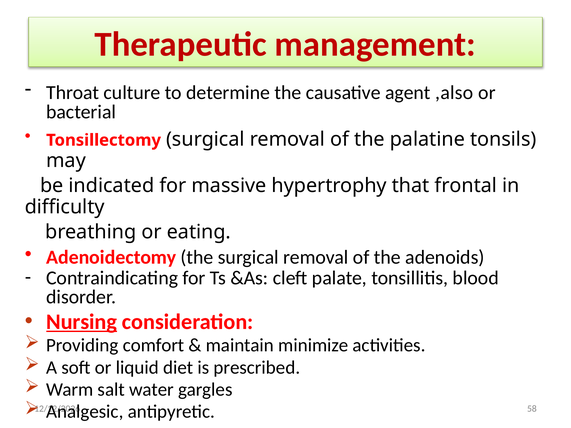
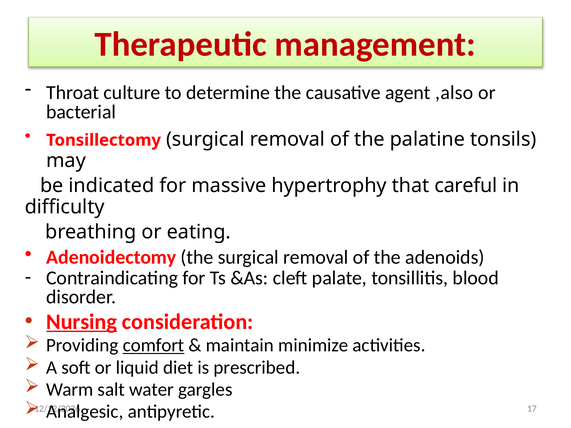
frontal: frontal -> careful (466, 186)
comfort underline: none -> present (154, 346)
58: 58 -> 17 (532, 409)
